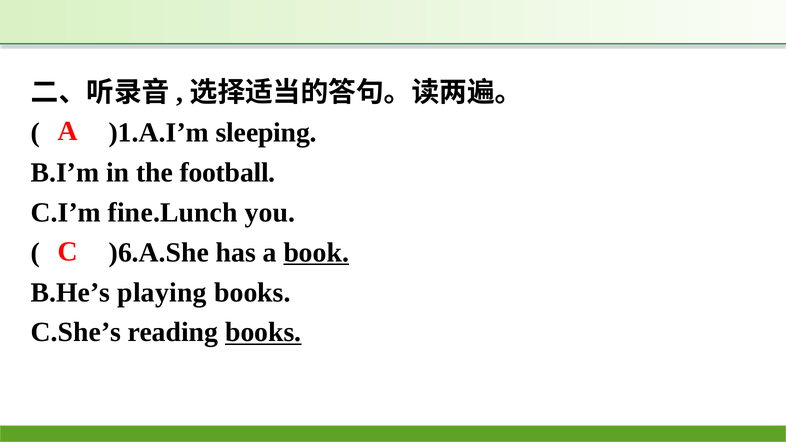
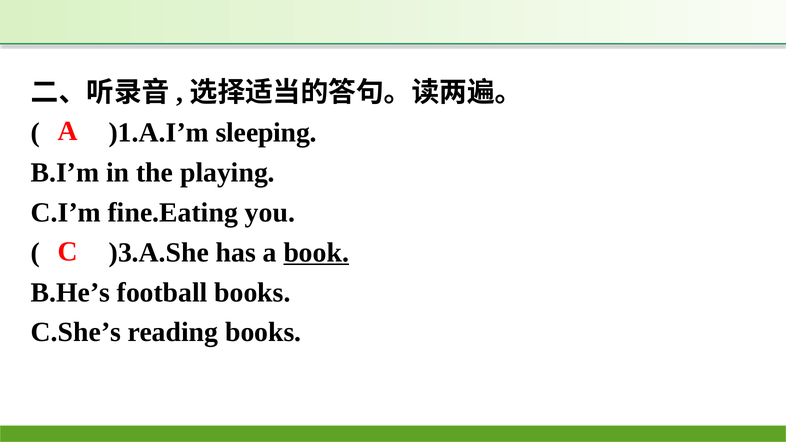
football: football -> playing (227, 173)
fine.Lunch: fine.Lunch -> fine.Eating (173, 213)
)6.A.She: )6.A.She -> )3.A.She (159, 253)
playing: playing -> football (162, 292)
books underline: present -> none (263, 332)
